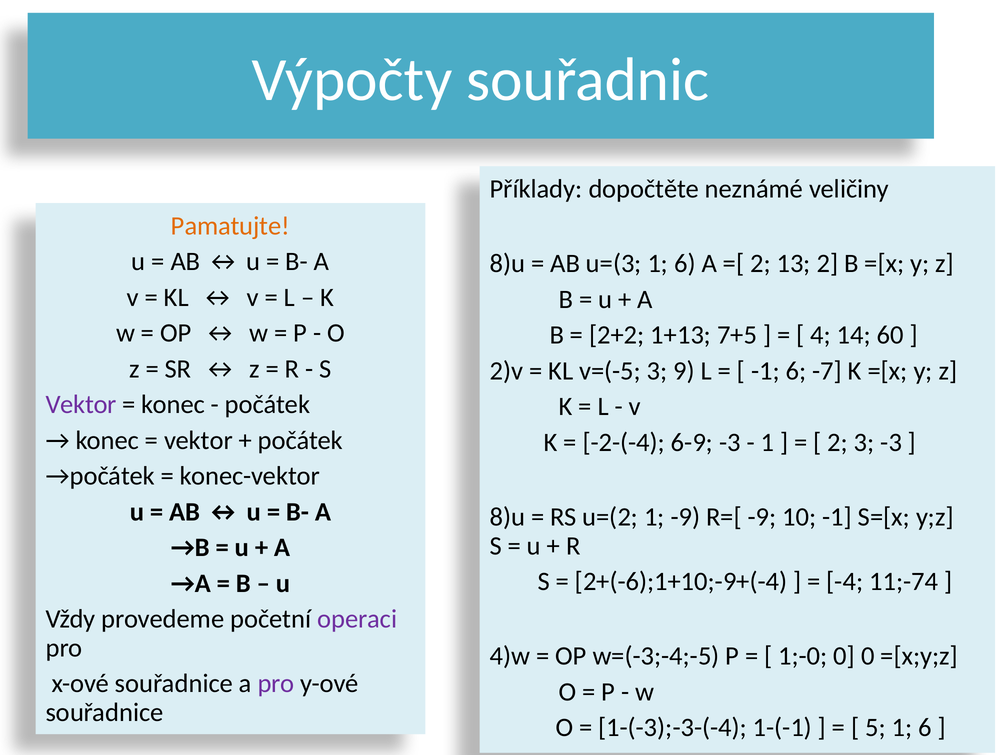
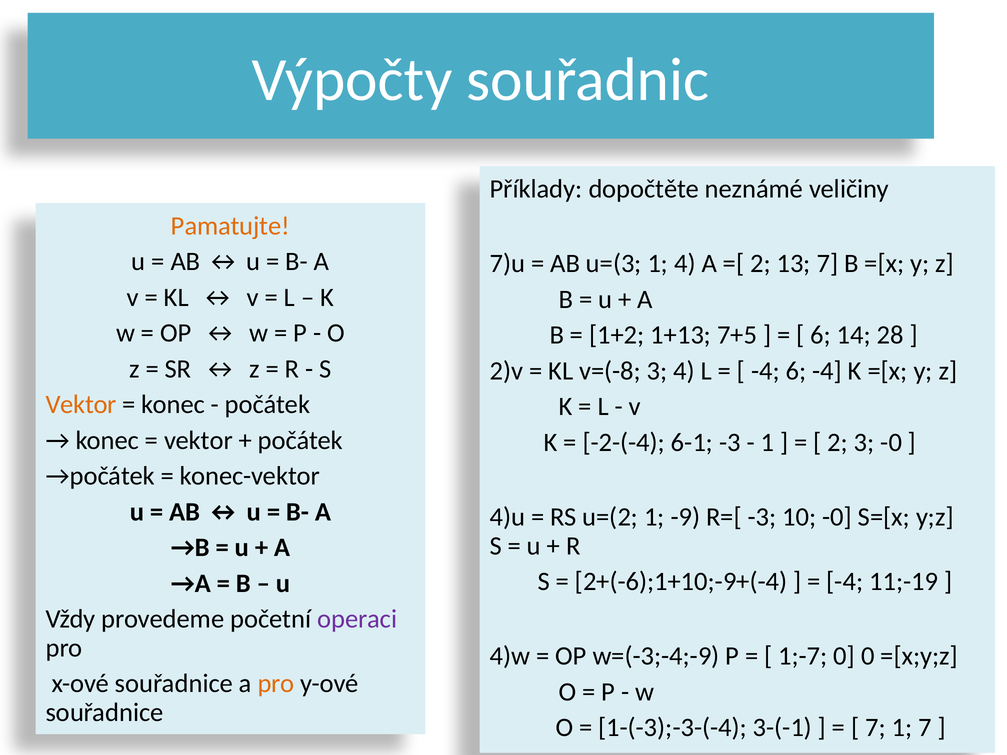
8)u: 8)u -> 7)u (507, 264)
u=(3 1 6: 6 -> 4 (685, 264)
13 2: 2 -> 7 (827, 264)
2+2: 2+2 -> 1+2 (617, 335)
4: 4 -> 6 (821, 335)
60: 60 -> 28 (890, 335)
v=(-5: v=(-5 -> v=(-8 (610, 371)
3 9: 9 -> 4 (684, 371)
-1: -1 -> -4 (765, 371)
6 -7: -7 -> -4 (827, 371)
Vektor colour: purple -> orange (81, 405)
6-9: 6-9 -> 6-1 (692, 443)
3 -3: -3 -> -0 (891, 443)
8)u: 8)u -> 4)u (507, 517)
R=[ -9: -9 -> -3 (762, 517)
10 -1: -1 -> -0 (837, 517)
11;-74: 11;-74 -> 11;-19 (904, 582)
w=(-3;-4;-5: w=(-3;-4;-5 -> w=(-3;-4;-9 (656, 656)
1;-0: 1;-0 -> 1;-7 (803, 656)
pro colour: purple -> orange (276, 684)
1-(-1: 1-(-1 -> 3-(-1 (782, 728)
5: 5 -> 7 (876, 728)
6: 6 -> 7 (925, 728)
